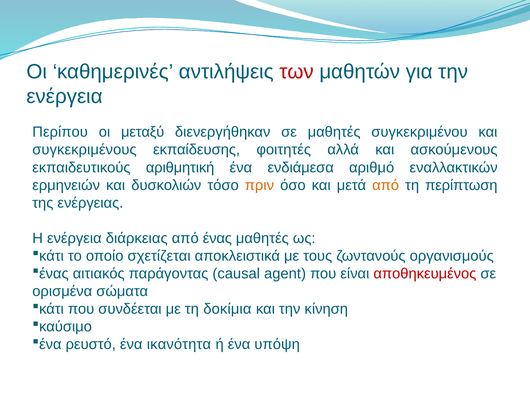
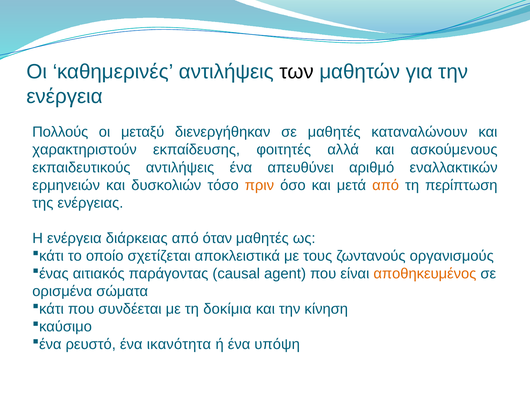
των colour: red -> black (297, 71)
Περίπου: Περίπου -> Πολλούς (60, 132)
συγκεκριμένου: συγκεκριμένου -> καταναλώνουν (419, 132)
συγκεκριμένους: συγκεκριμένους -> χαρακτηριστούν (85, 150)
εκπαιδευτικούς αριθμητική: αριθμητική -> αντιλήψεις (180, 167)
ενδιάμεσα: ενδιάμεσα -> απευθύνει (301, 167)
ένας: ένας -> όταν (217, 238)
αποθηκευμένος colour: red -> orange (425, 273)
